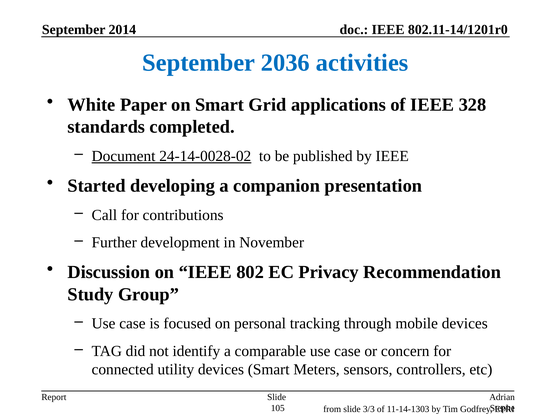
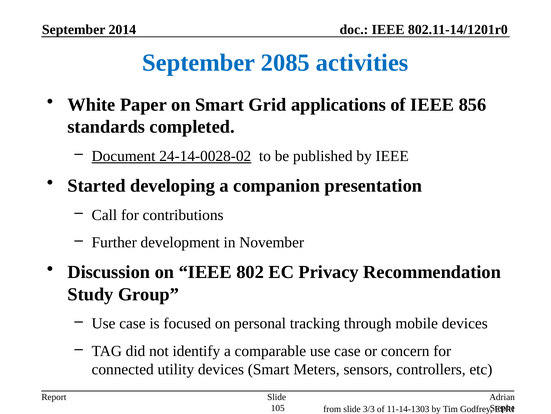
2036: 2036 -> 2085 (285, 63)
328: 328 -> 856 (473, 105)
